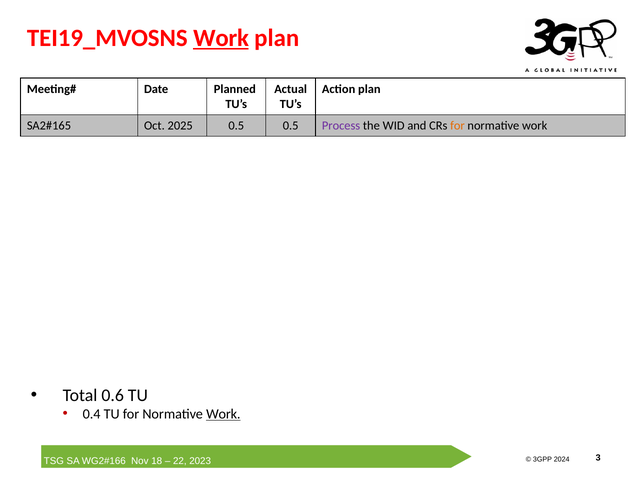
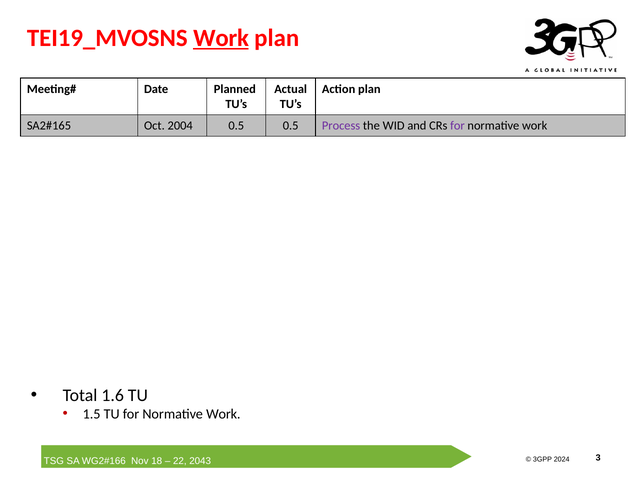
2025: 2025 -> 2004 (180, 125)
for colour: orange -> purple (457, 125)
0.6: 0.6 -> 1.6 (113, 395)
0.4: 0.4 -> 1.5 (92, 414)
Work underline: present -> none (223, 414)
2023: 2023 -> 2043 (200, 461)
